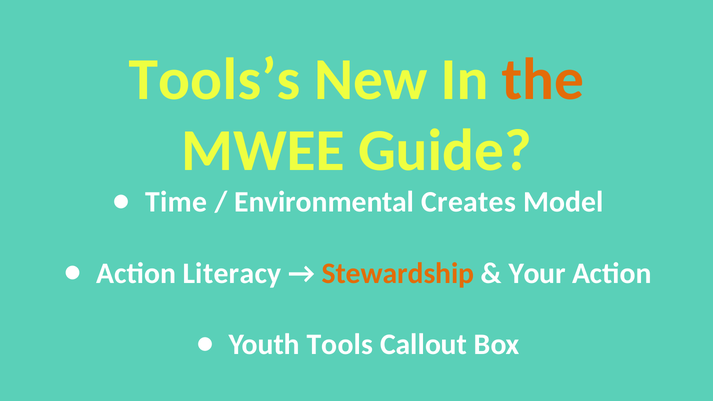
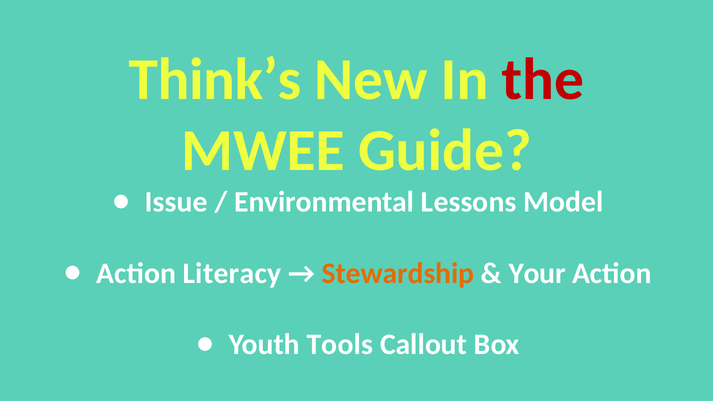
Tools’s: Tools’s -> Think’s (215, 79)
the colour: orange -> red (543, 79)
Time: Time -> Issue (176, 202)
Creates: Creates -> Lessons (469, 202)
